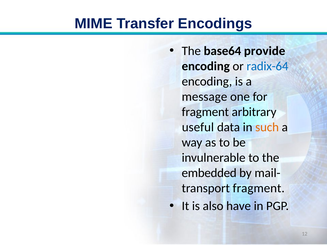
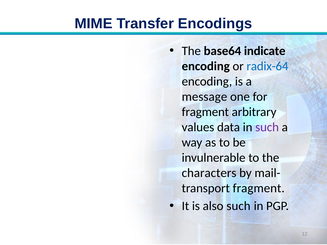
provide: provide -> indicate (265, 51)
useful: useful -> values (198, 127)
such colour: orange -> purple (267, 127)
embedded: embedded -> characters (209, 173)
also have: have -> such (239, 206)
